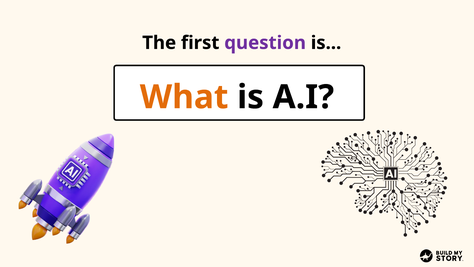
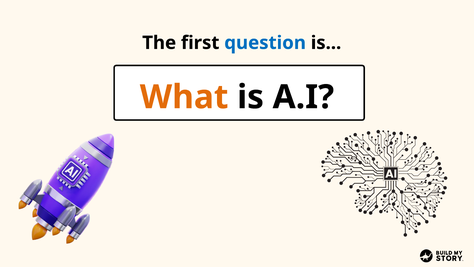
question colour: purple -> blue (265, 43)
